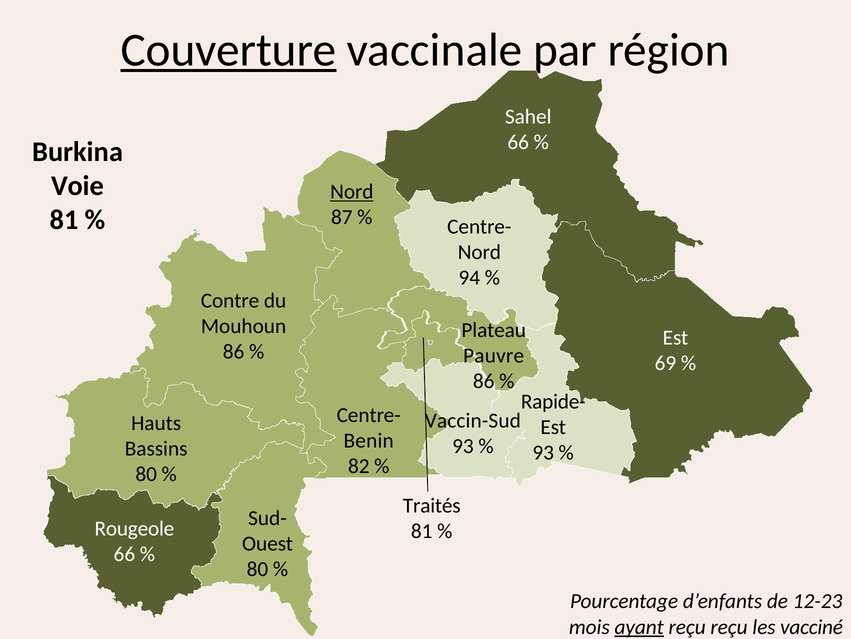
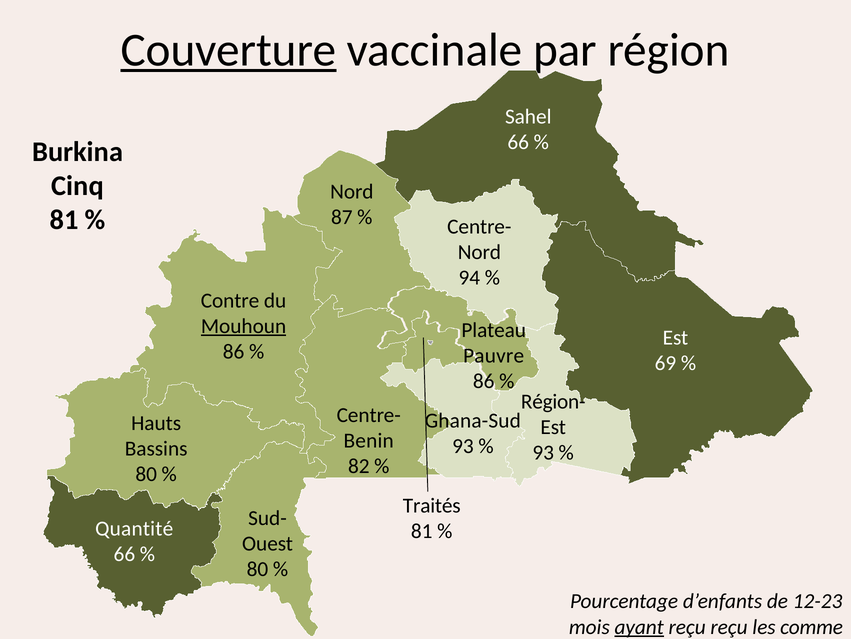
Voie: Voie -> Cinq (78, 186)
Nord underline: present -> none (352, 192)
Mouhoun underline: none -> present (244, 326)
Rapide-: Rapide- -> Région- (553, 401)
Vaccin-Sud: Vaccin-Sud -> Ghana-Sud (473, 420)
Rougeole: Rougeole -> Quantité (134, 528)
vacciné: vacciné -> comme (812, 626)
